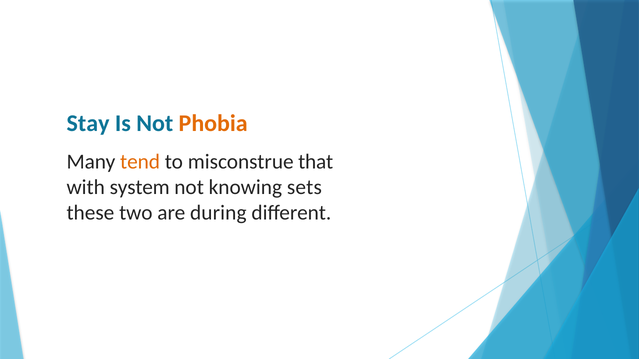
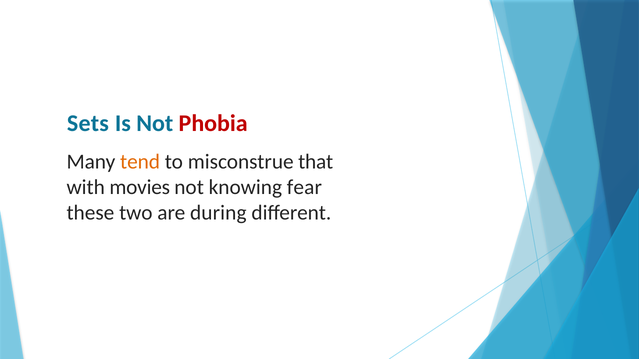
Stay: Stay -> Sets (88, 123)
Phobia colour: orange -> red (213, 123)
system: system -> movies (140, 188)
sets: sets -> fear (304, 188)
